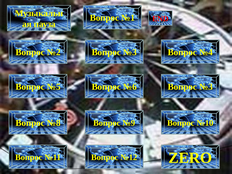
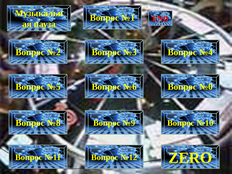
№6 Вопрос №3: №3 -> №0 (206, 87)
